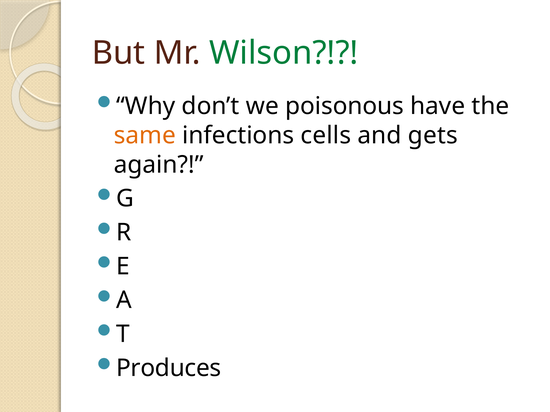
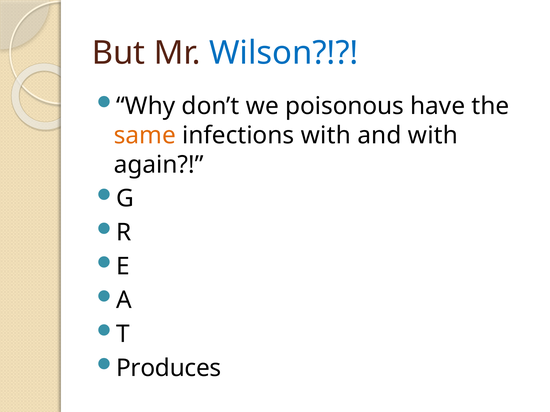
Wilson colour: green -> blue (284, 53)
infections cells: cells -> with (326, 136)
and gets: gets -> with (433, 136)
